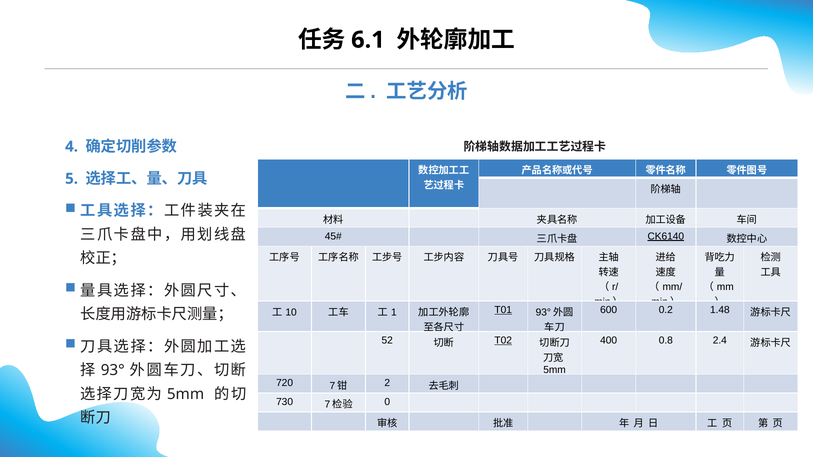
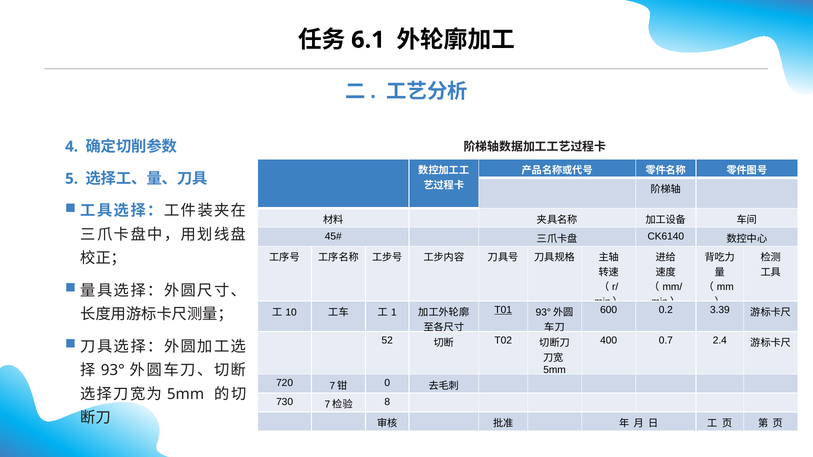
CK6140 underline: present -> none (666, 236)
1.48: 1.48 -> 3.39 (720, 310)
T02 underline: present -> none (503, 341)
0.8: 0.8 -> 0.7 (666, 341)
2: 2 -> 0 (387, 383)
0: 0 -> 8 (387, 402)
